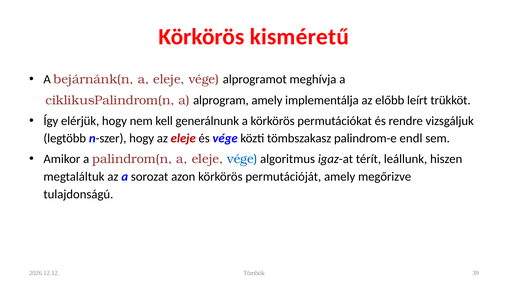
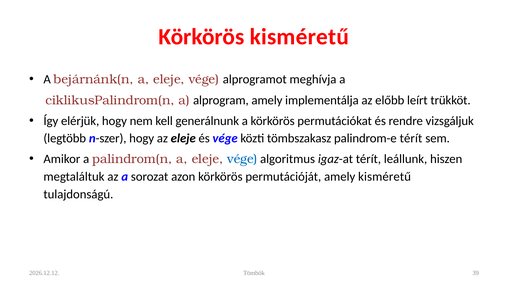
eleje colour: red -> black (183, 138)
palindrom-e endl: endl -> térít (411, 138)
amely megőrizve: megőrizve -> kisméretű (385, 177)
